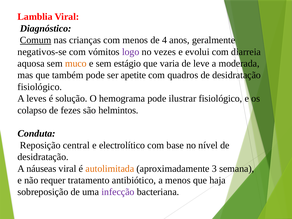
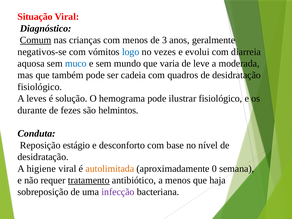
Lamblia: Lamblia -> Situação (35, 17)
4: 4 -> 3 (164, 40)
logo colour: purple -> blue (131, 52)
muco colour: orange -> blue (76, 63)
estágio: estágio -> mundo (127, 63)
apetite: apetite -> cadeia (133, 75)
colapso: colapso -> durante (32, 110)
central: central -> estágio (76, 145)
electrolítico: electrolítico -> desconforto (122, 145)
náuseas: náuseas -> higiene (41, 169)
3: 3 -> 0 (214, 169)
tratamento underline: none -> present (89, 180)
